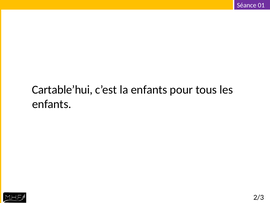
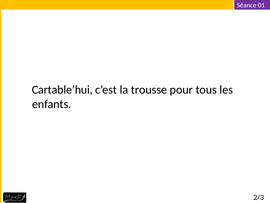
la enfants: enfants -> trousse (149, 89)
